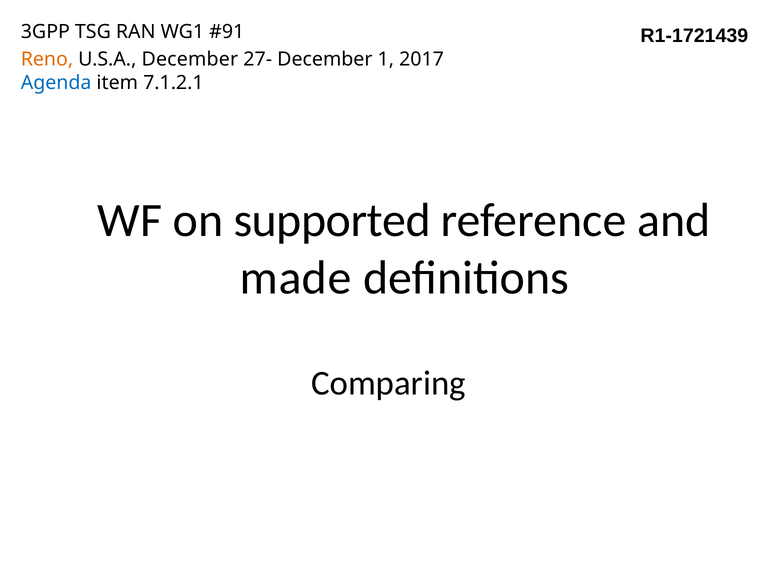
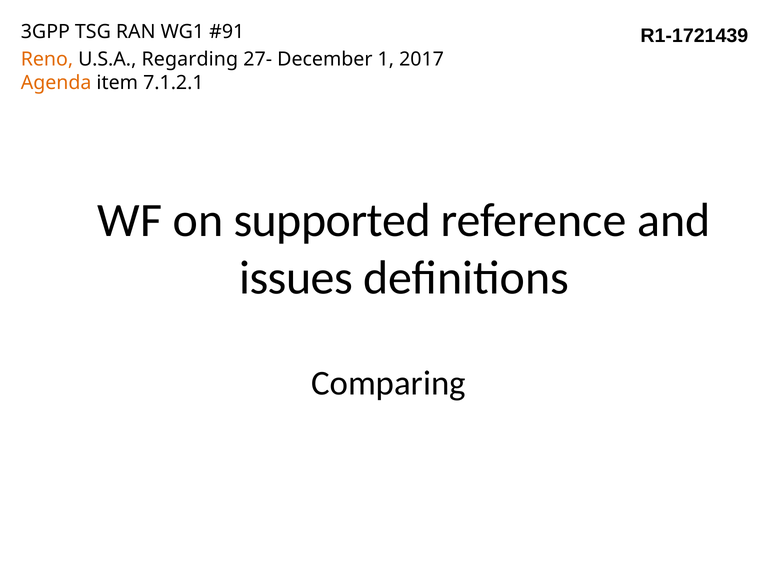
U.S.A December: December -> Regarding (190, 59)
Agenda colour: blue -> orange (56, 83)
made: made -> issues (296, 278)
